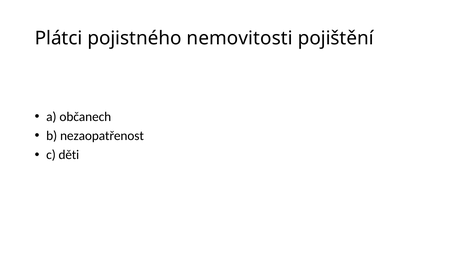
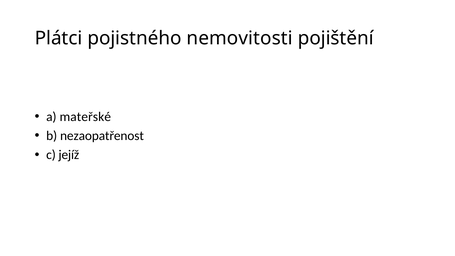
občanech: občanech -> mateřské (85, 117)
děti: děti -> jejíž (69, 155)
